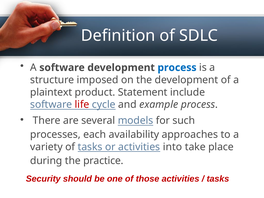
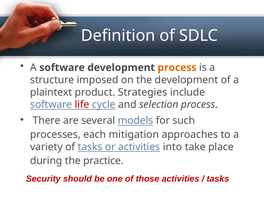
process colour: blue -> orange (177, 68)
Statement: Statement -> Strategies (143, 92)
example: example -> selection (159, 105)
availability: availability -> mitigation (134, 135)
